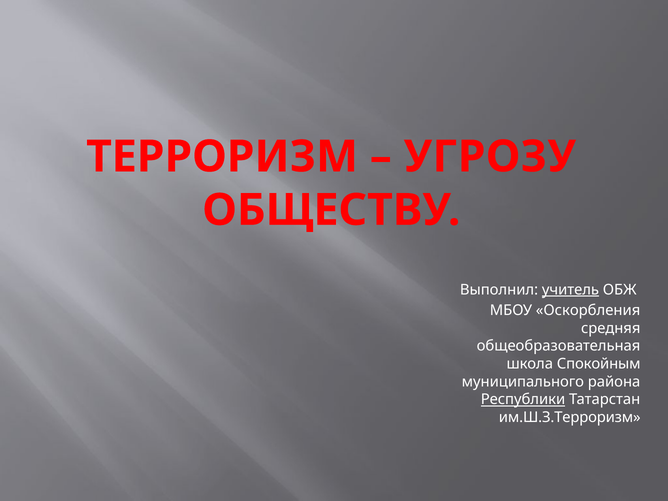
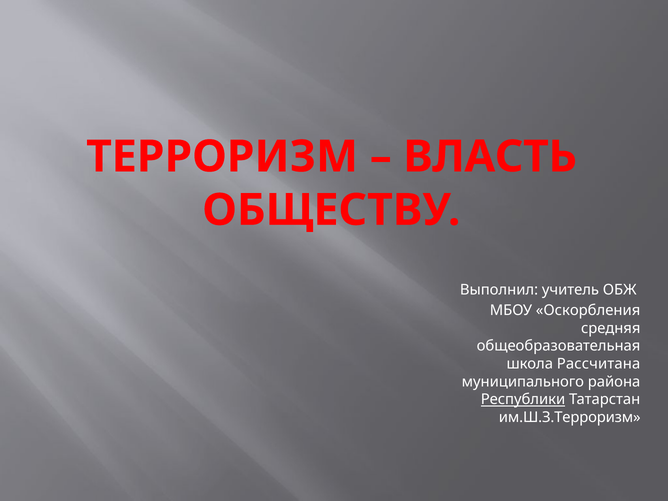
УГРОЗУ: УГРОЗУ -> ВЛАСТЬ (490, 157)
учитель underline: present -> none (570, 290)
Спокойным: Спокойным -> Рассчитана (599, 364)
